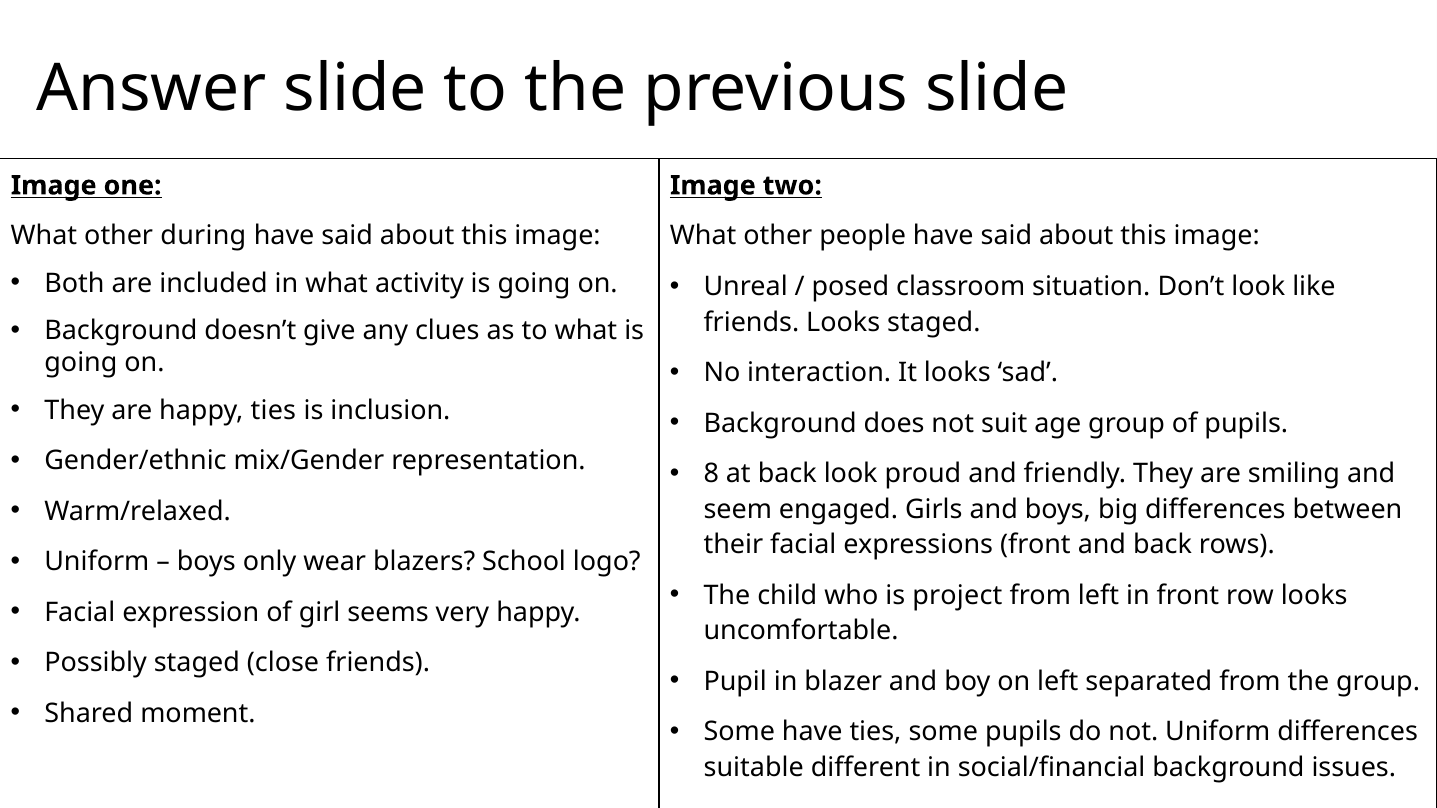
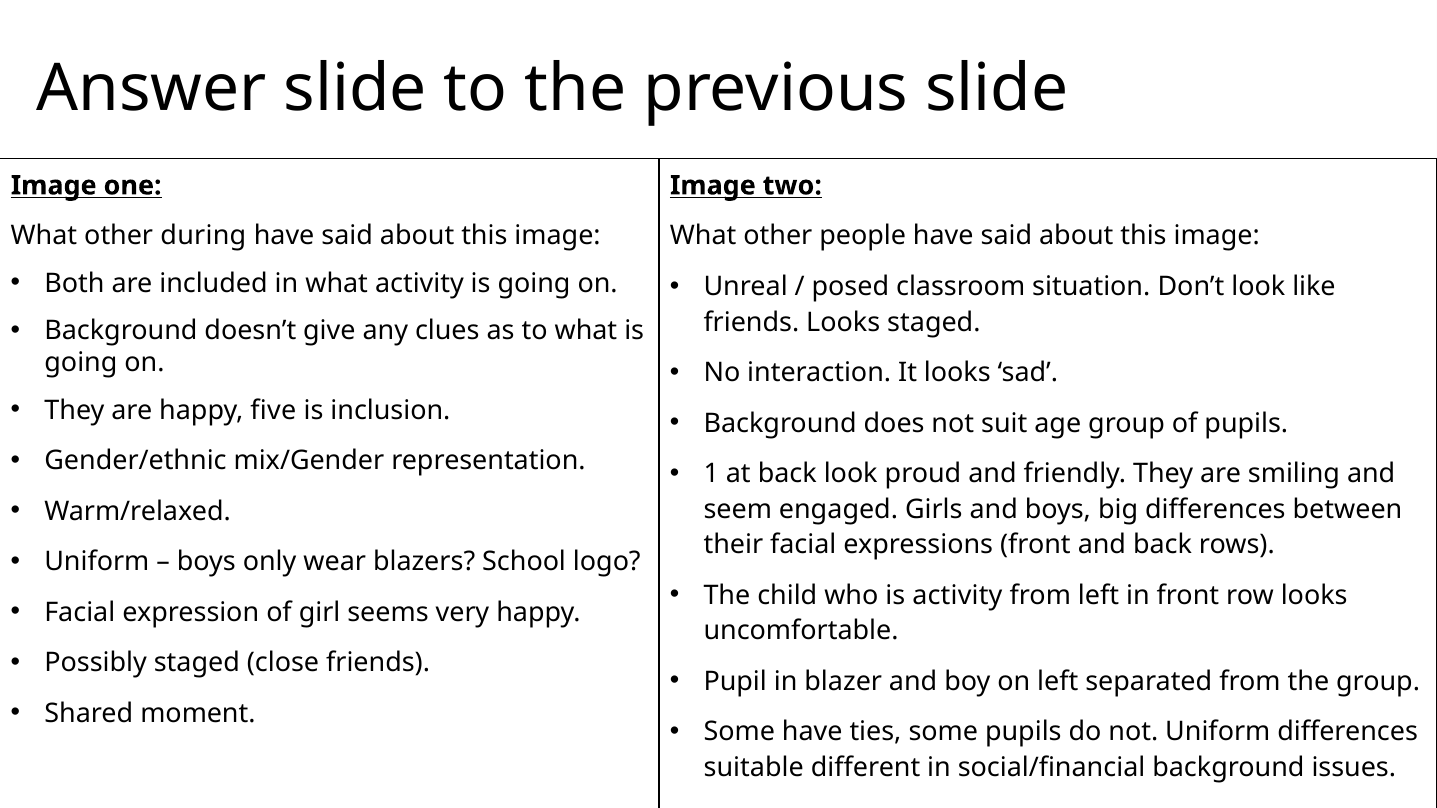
happy ties: ties -> five (273, 410)
8: 8 -> 1 (711, 474)
is project: project -> activity (957, 596)
